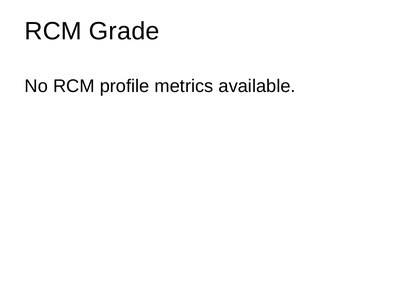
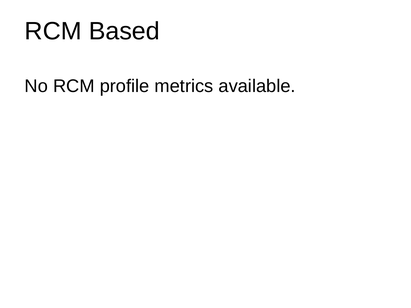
Grade: Grade -> Based (124, 31)
